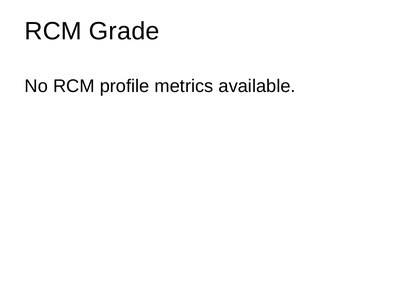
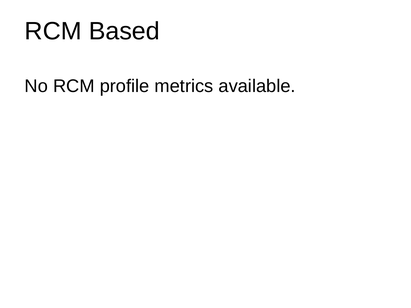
Grade: Grade -> Based (124, 31)
